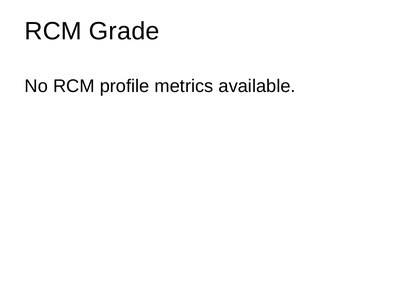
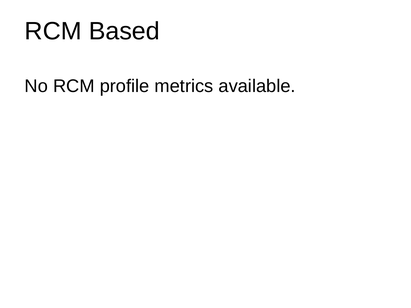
Grade: Grade -> Based (124, 31)
